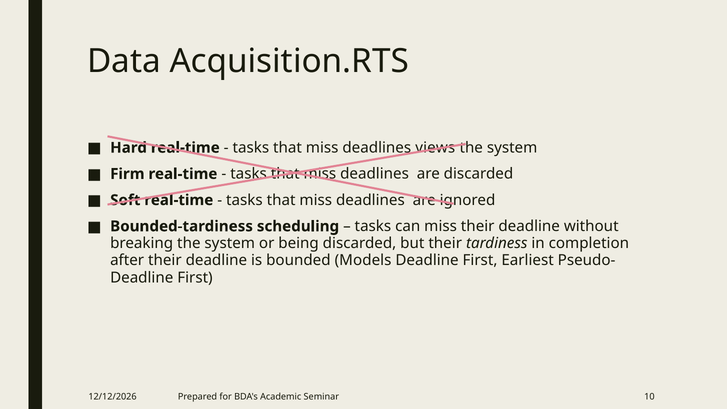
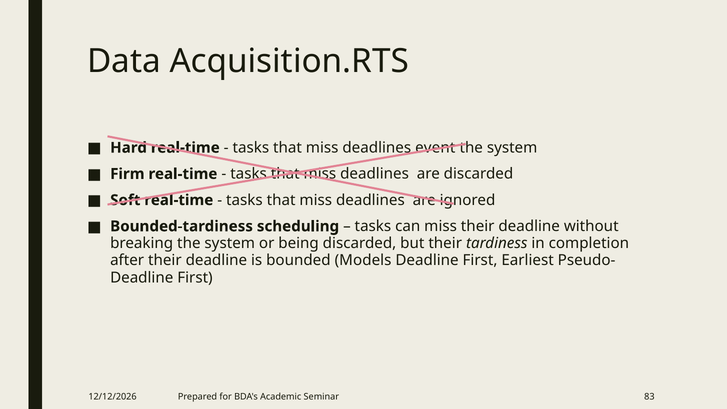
views: views -> event (435, 148)
10: 10 -> 83 (649, 397)
